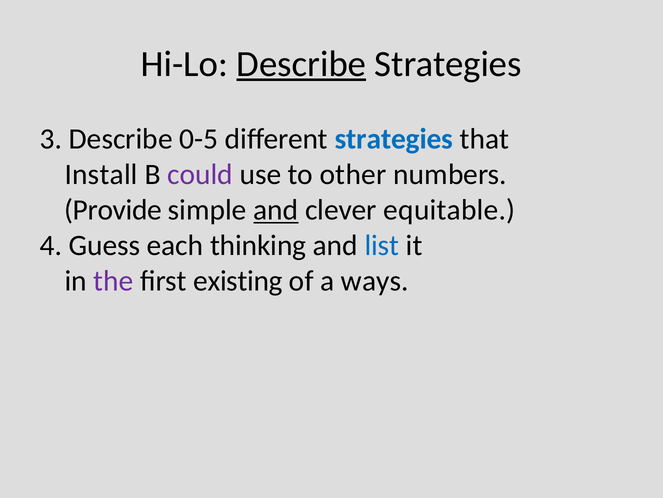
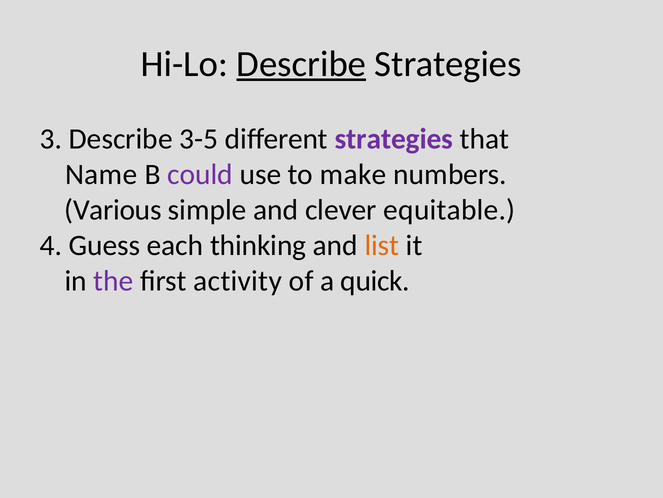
0-5: 0-5 -> 3-5 (199, 139)
strategies colour: blue -> purple (394, 139)
Install: Install -> Name (101, 174)
other: other -> make (353, 174)
Provide: Provide -> Various (113, 210)
and underline: present -> none (276, 210)
list colour: blue -> orange (382, 245)
existing: existing -> activity (238, 281)
ways: ways -> quick (375, 281)
